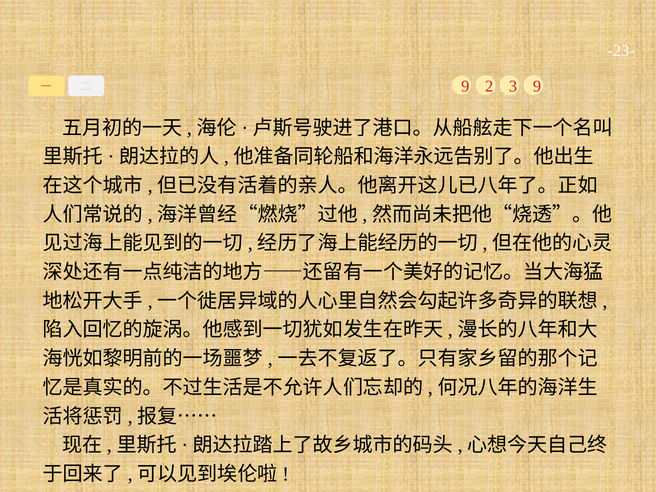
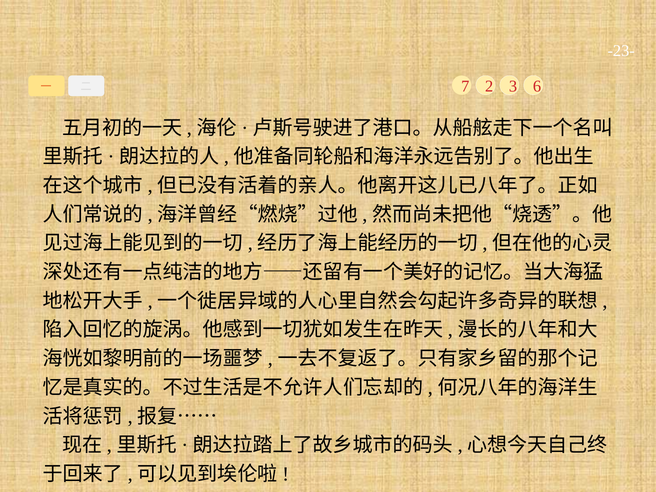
9: 9 -> 7 (465, 86)
3 9: 9 -> 6 (537, 86)
